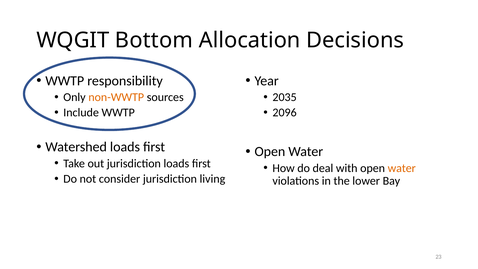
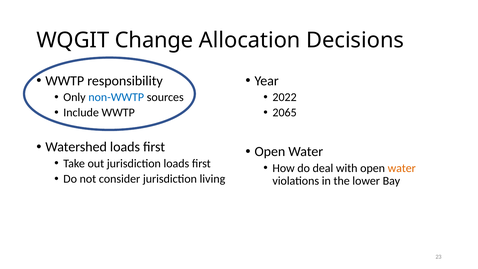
Bottom: Bottom -> Change (154, 40)
non-WWTP colour: orange -> blue (116, 97)
2035: 2035 -> 2022 (285, 97)
2096: 2096 -> 2065 (285, 113)
